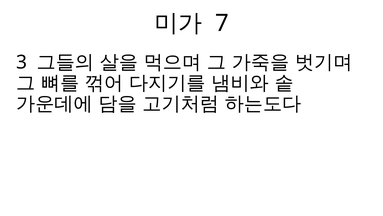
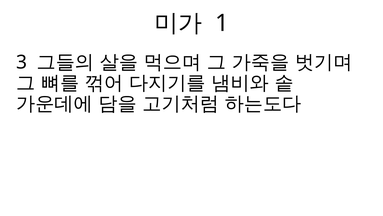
7: 7 -> 1 (222, 23)
